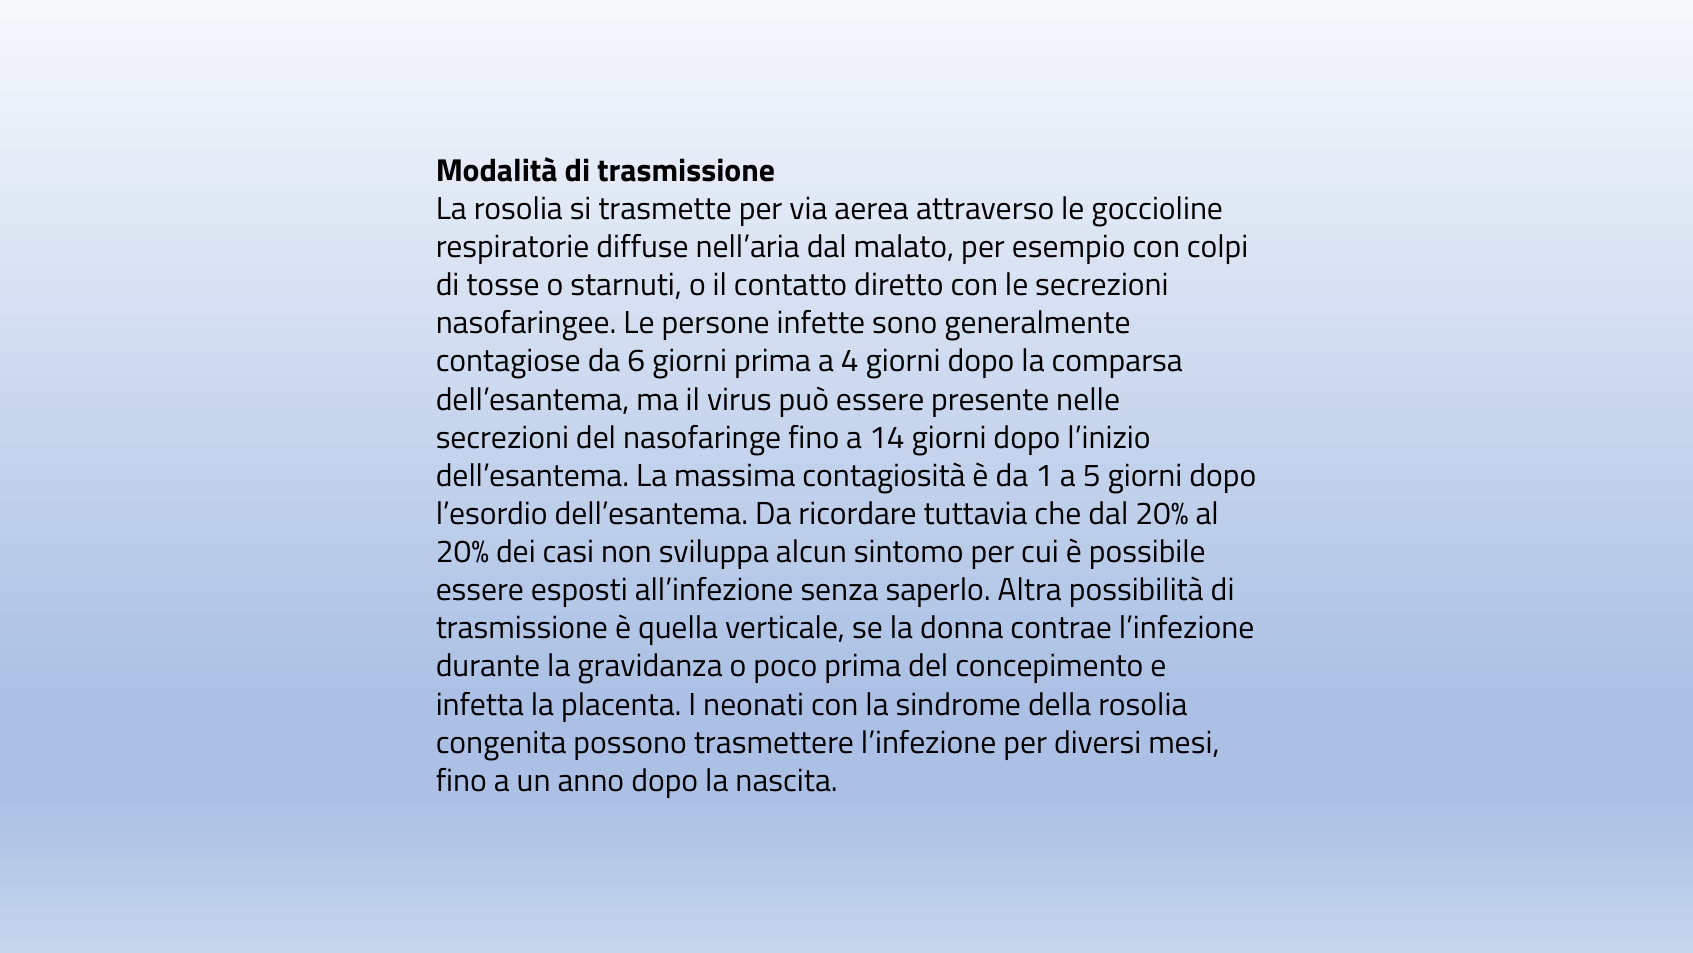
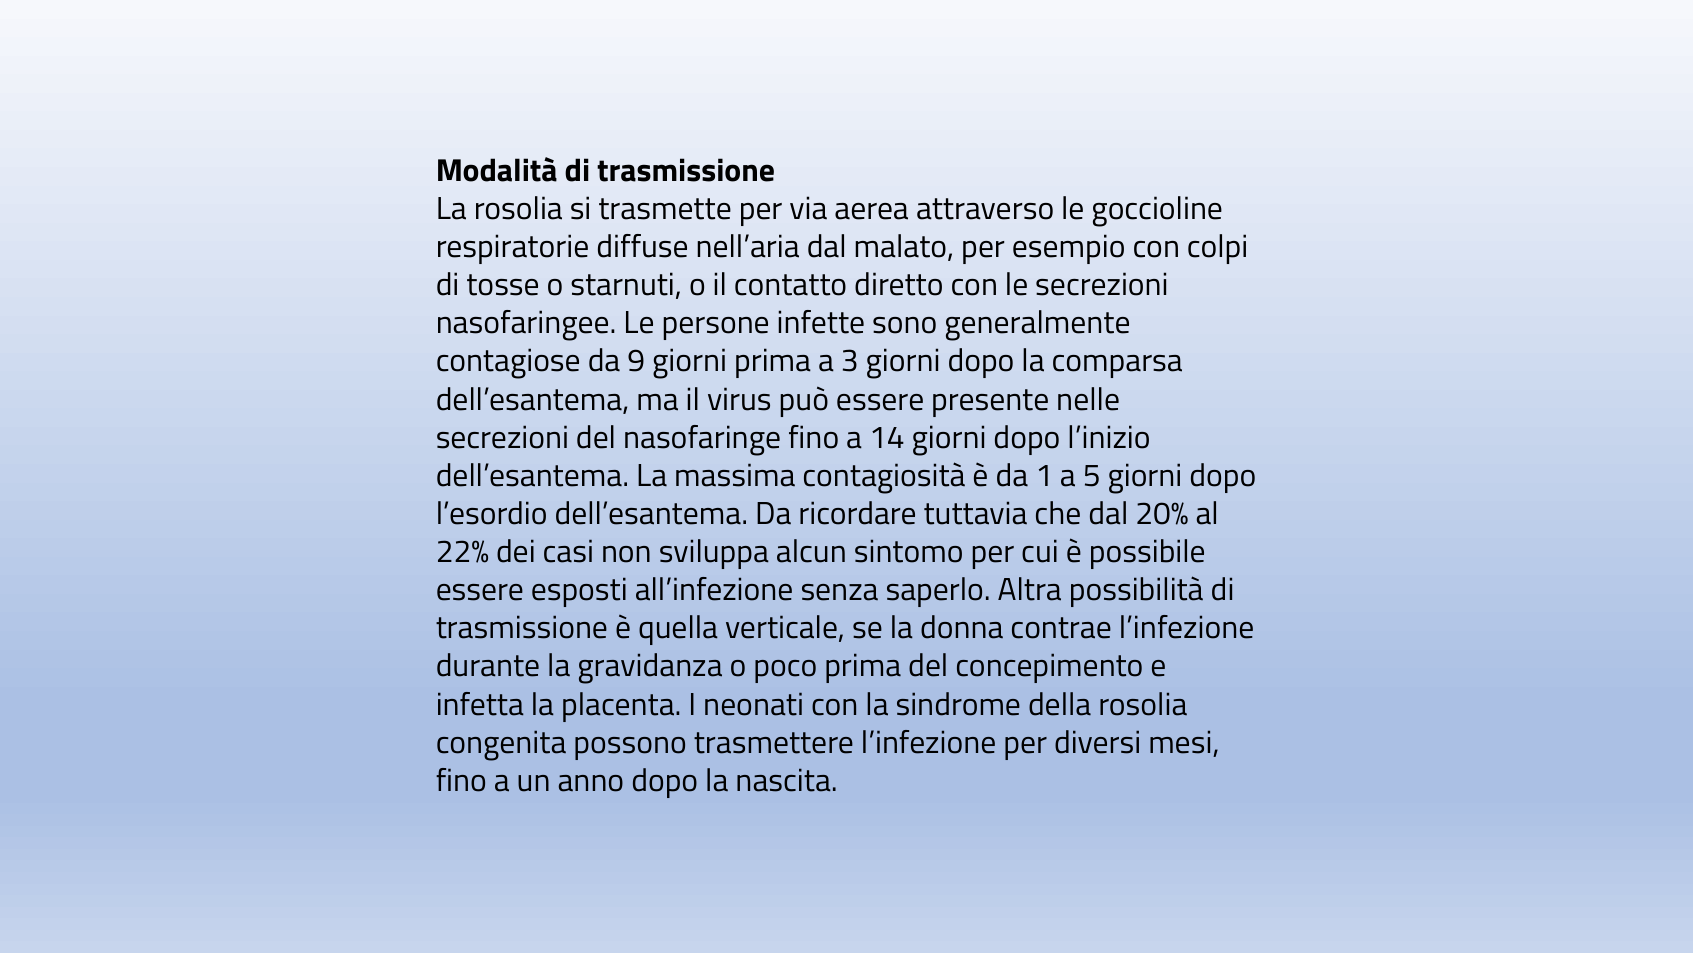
6: 6 -> 9 (636, 361)
4: 4 -> 3 (850, 361)
20%: 20% -> 22% (462, 552)
